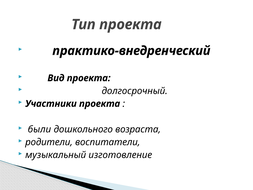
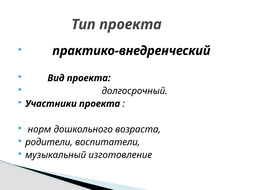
были: были -> норм (39, 129)
